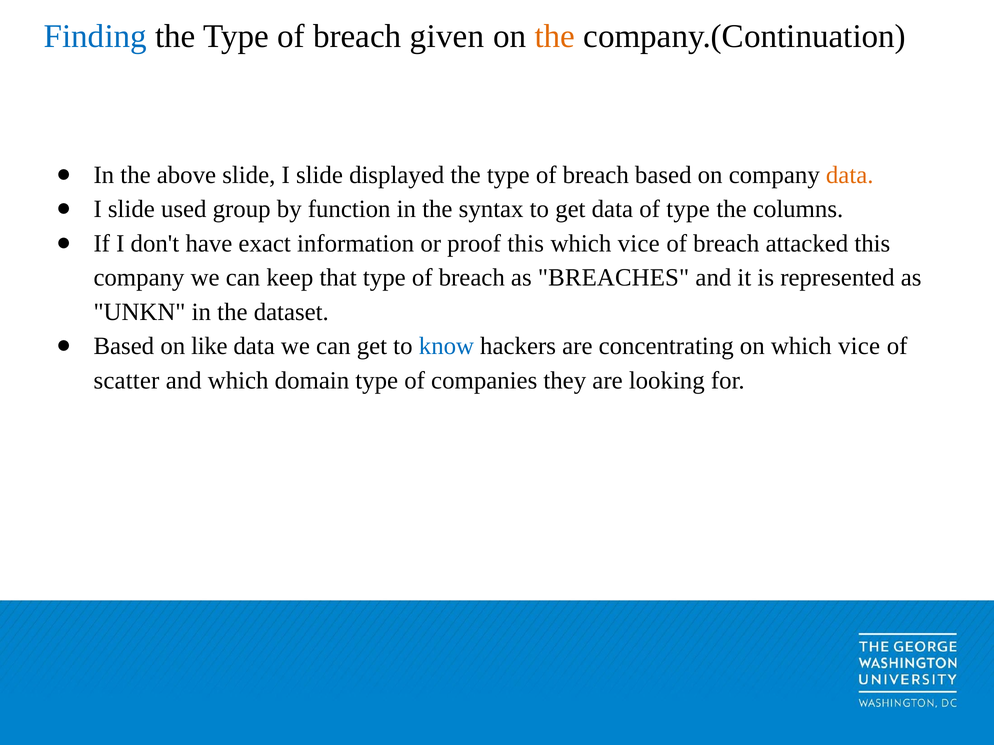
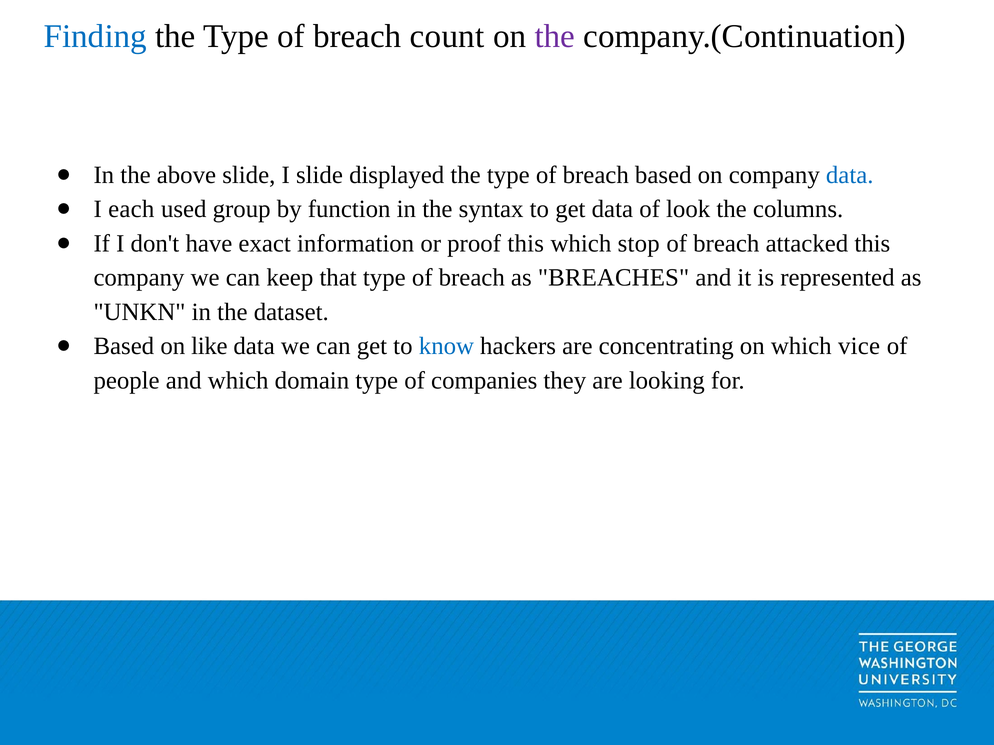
given: given -> count (447, 36)
the colour: orange -> purple (555, 36)
data colour: orange -> blue (850, 175)
slide: slide -> each (131, 209)
of type: type -> look (688, 209)
vice: vice -> stop (639, 244)
scatter: scatter -> people (127, 381)
